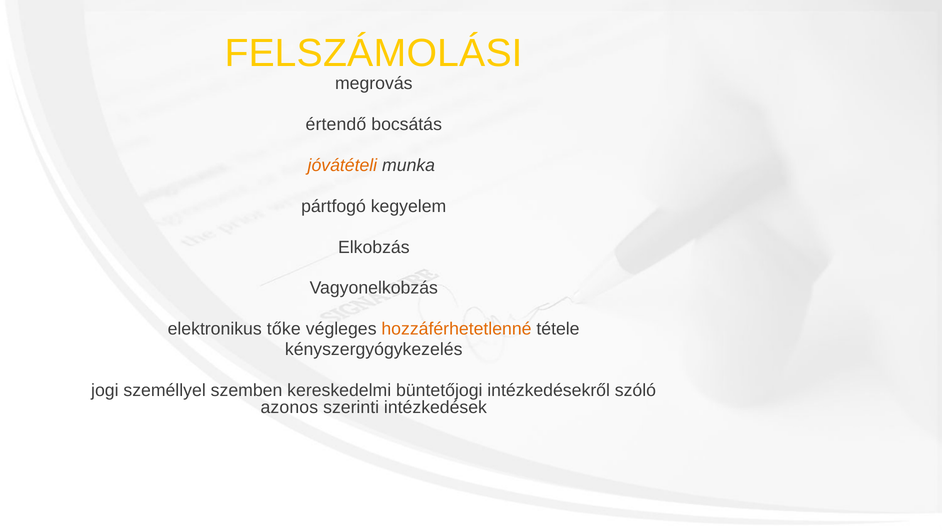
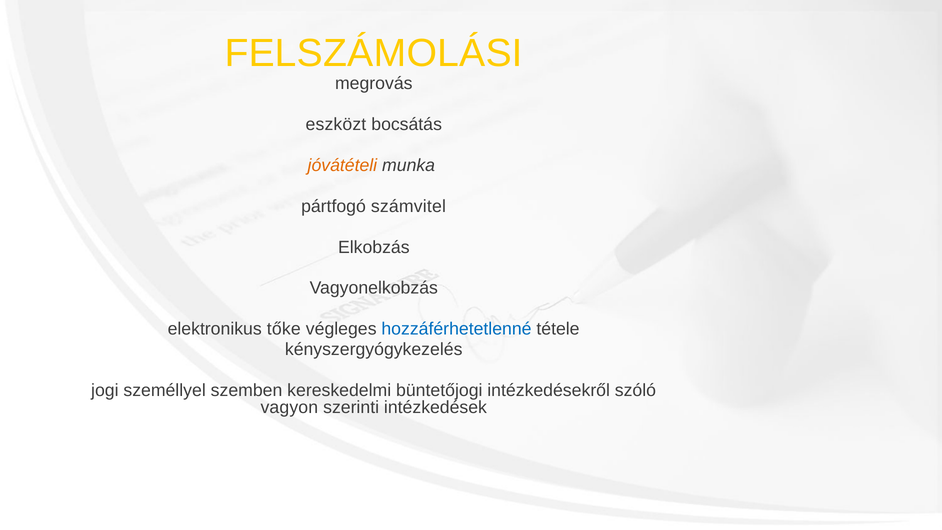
értendő: értendő -> eszközt (336, 124)
kegyelem: kegyelem -> számvitel (408, 206)
hozzáférhetetlenné colour: orange -> blue (456, 329)
azonos: azonos -> vagyon (289, 407)
